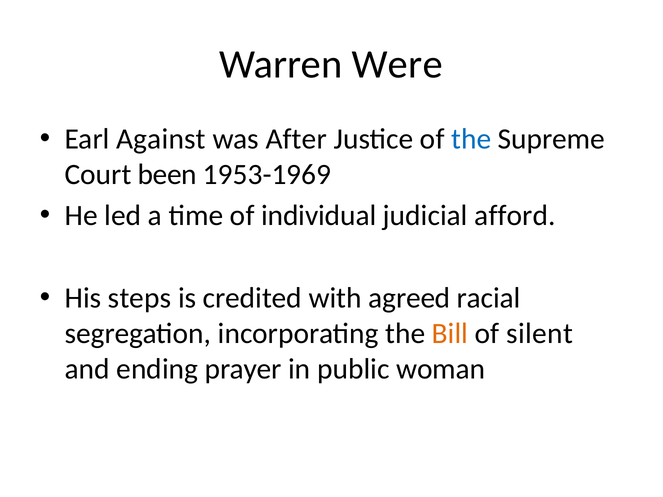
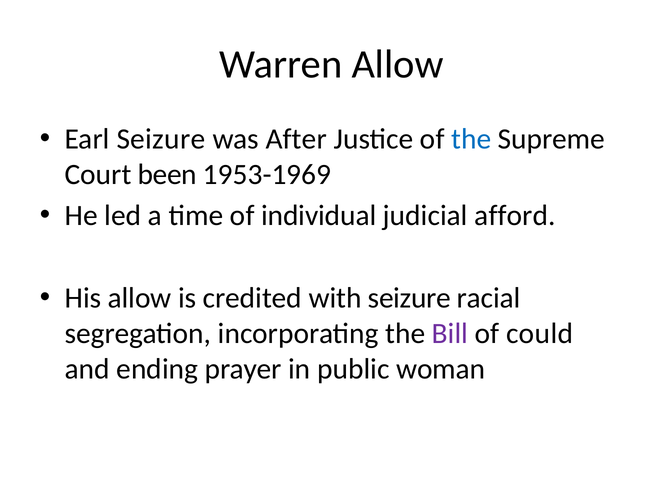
Warren Were: Were -> Allow (398, 64)
Earl Against: Against -> Seizure (161, 139)
His steps: steps -> allow (140, 298)
with agreed: agreed -> seizure (409, 298)
Bill colour: orange -> purple (450, 334)
silent: silent -> could (540, 334)
